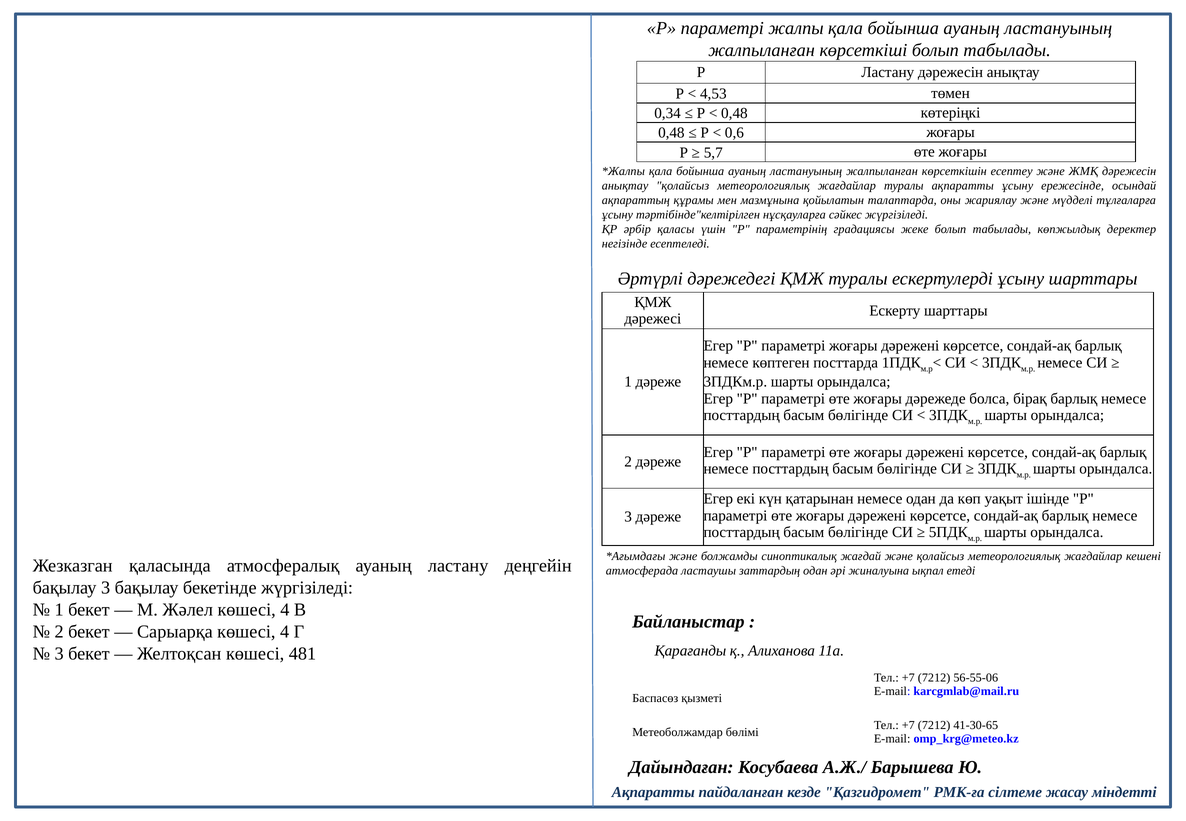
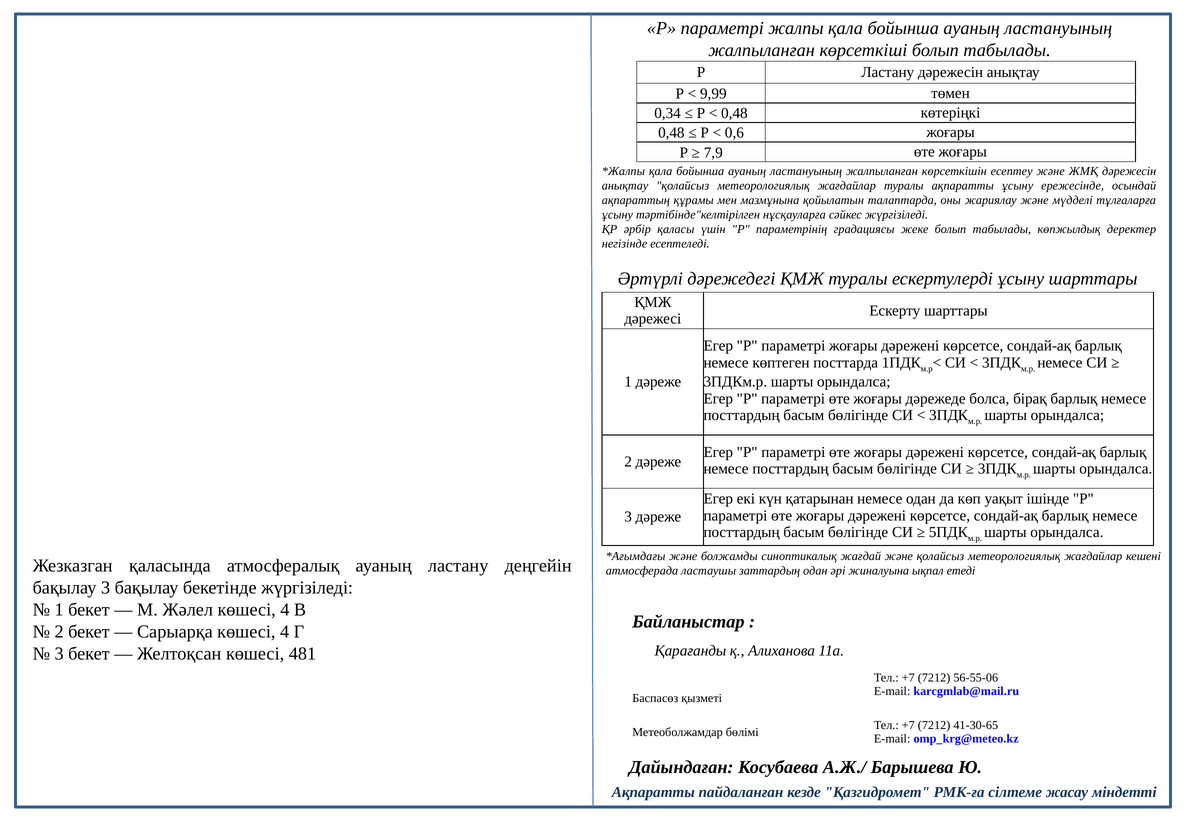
4,53: 4,53 -> 9,99 (713, 94)
5,7: 5,7 -> 7,9 (713, 153)
